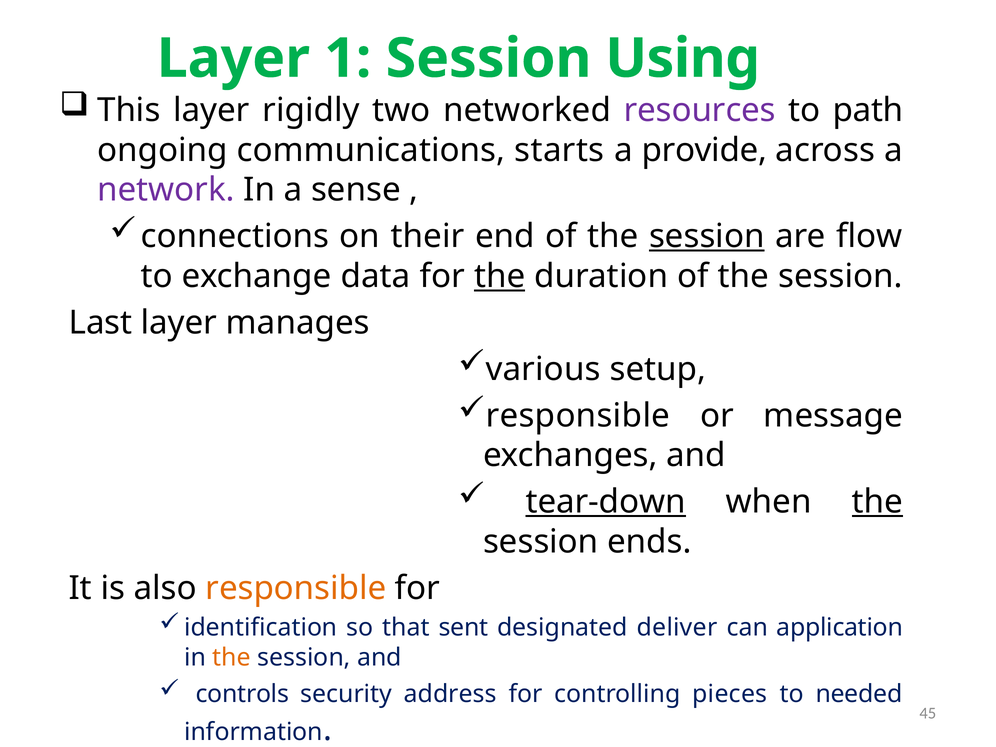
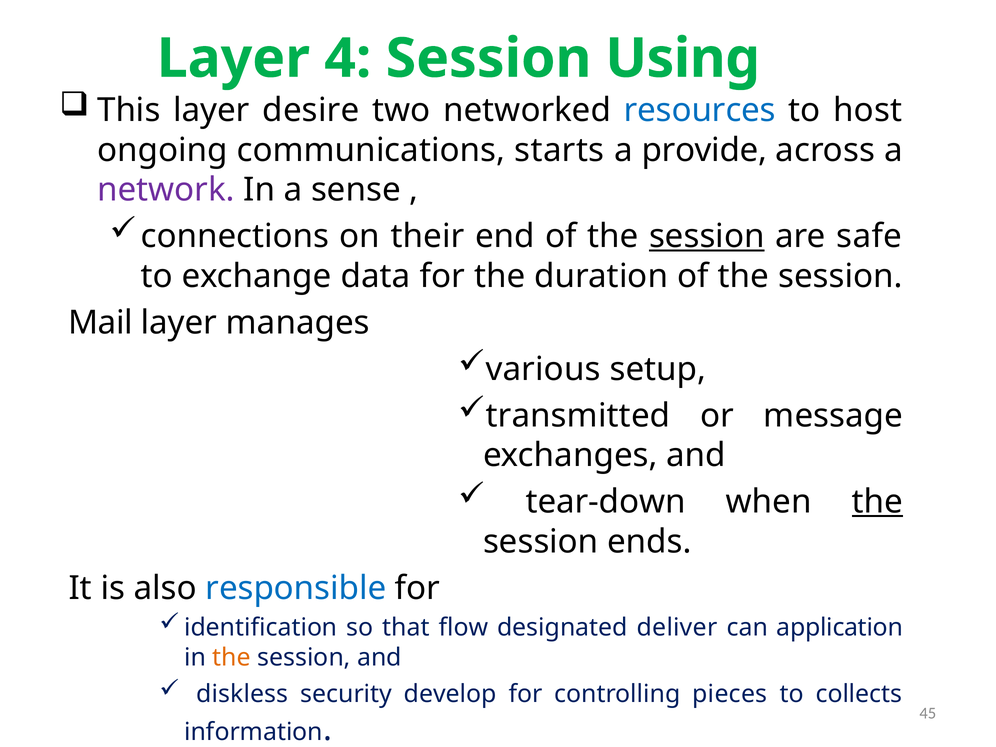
1: 1 -> 4 (348, 59)
rigidly: rigidly -> desire (311, 110)
resources colour: purple -> blue (700, 110)
path: path -> host (868, 110)
flow: flow -> safe (869, 236)
the underline: present -> none (500, 276)
Last: Last -> Mail (101, 323)
responsible: responsible -> transmitted (578, 416)
tear-down underline: present -> none (606, 502)
responsible colour: orange -> blue (296, 588)
sent: sent -> flow (463, 627)
controls: controls -> diskless (242, 694)
address: address -> develop (450, 694)
needed: needed -> collects (859, 694)
